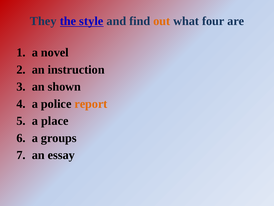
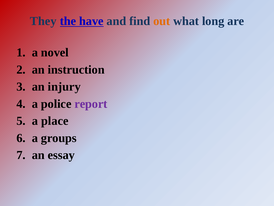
style: style -> have (91, 21)
four: four -> long (213, 21)
shown: shown -> injury (64, 86)
report colour: orange -> purple (91, 104)
